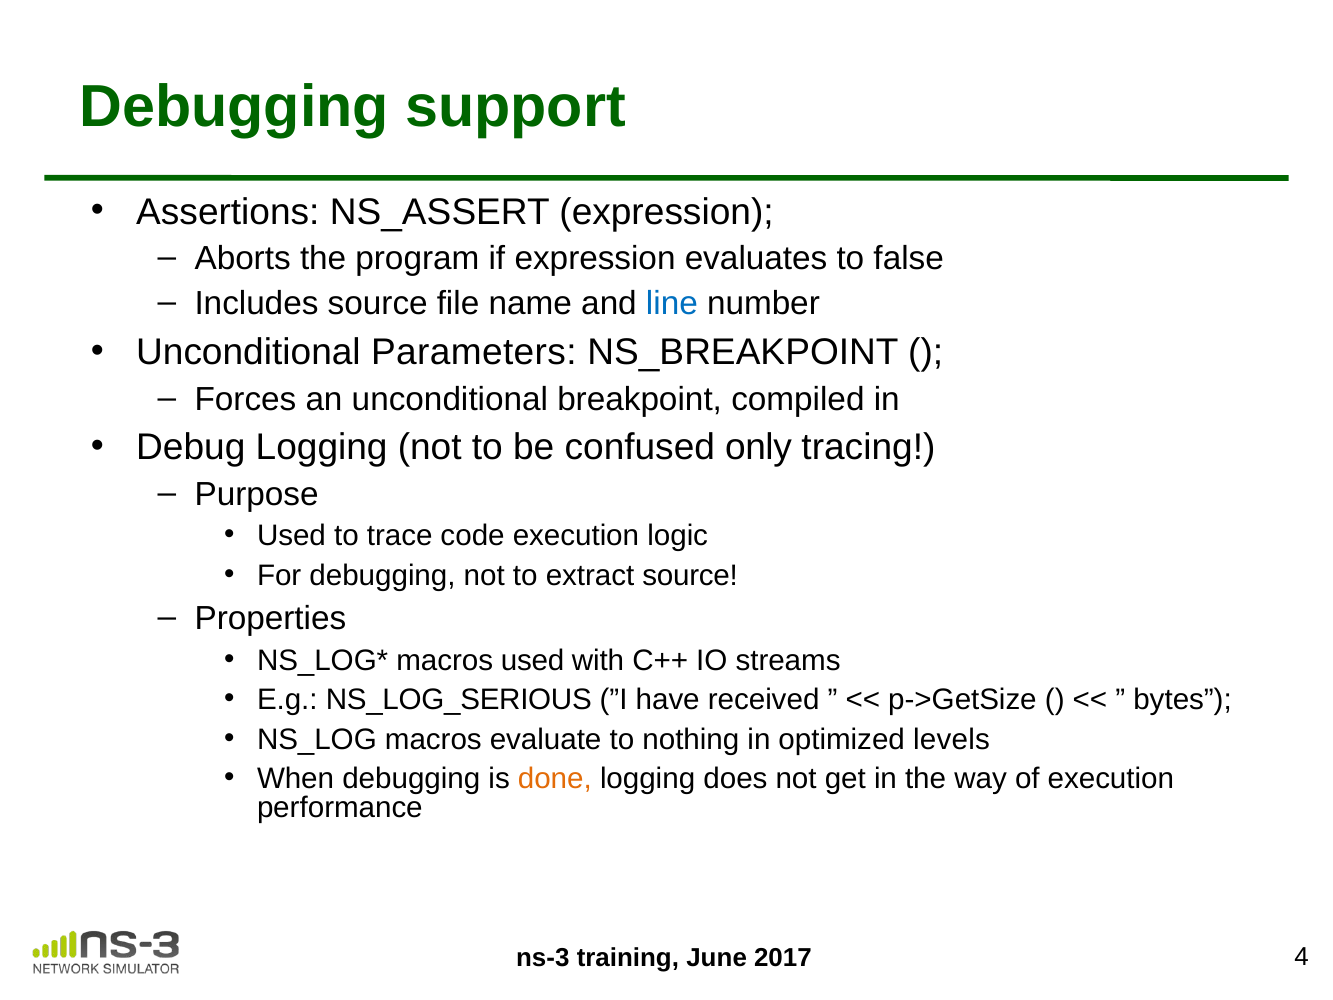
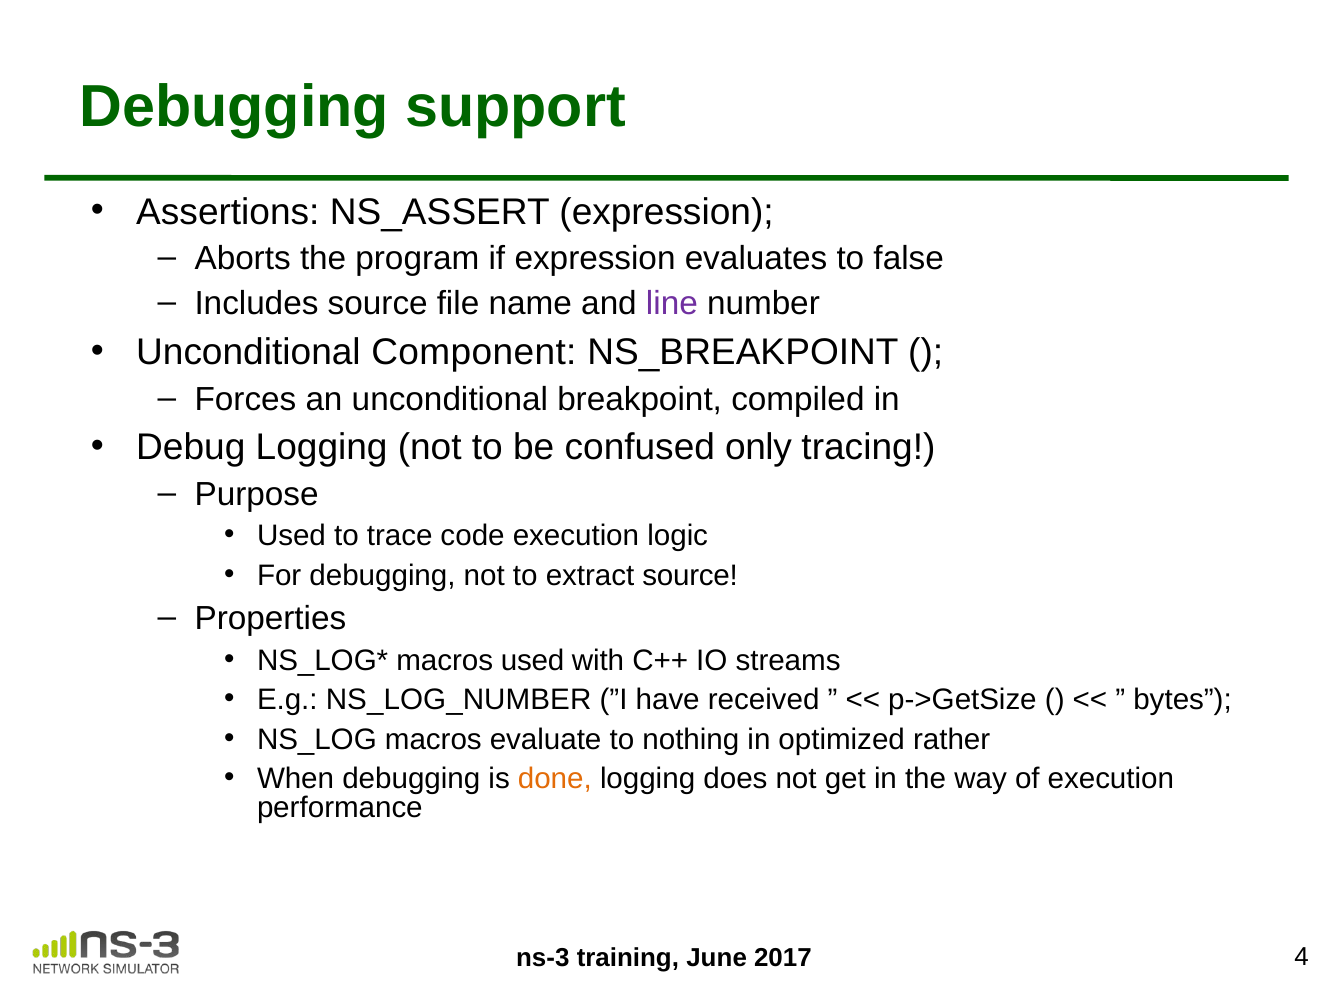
line colour: blue -> purple (672, 304)
Parameters: Parameters -> Component (474, 352)
NS_LOG_SERIOUS: NS_LOG_SERIOUS -> NS_LOG_NUMBER (459, 700)
levels: levels -> rather (952, 739)
